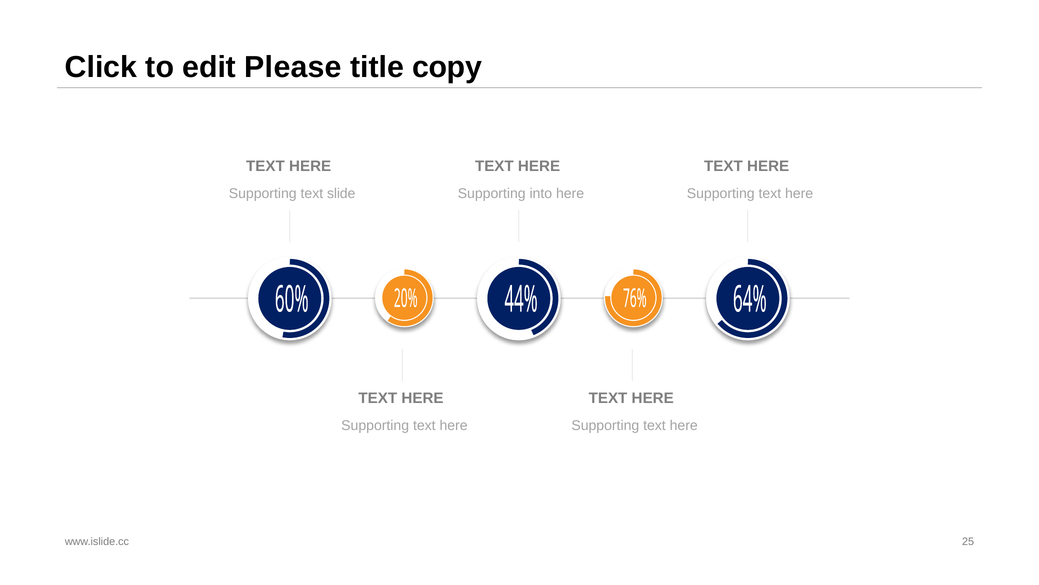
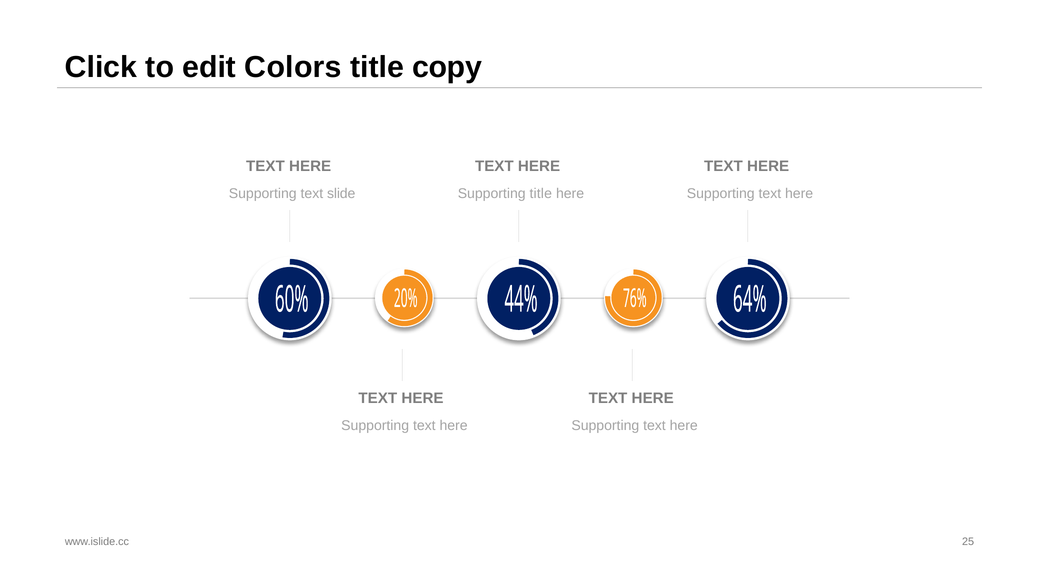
Please: Please -> Colors (293, 67)
Supporting into: into -> title (541, 194)
